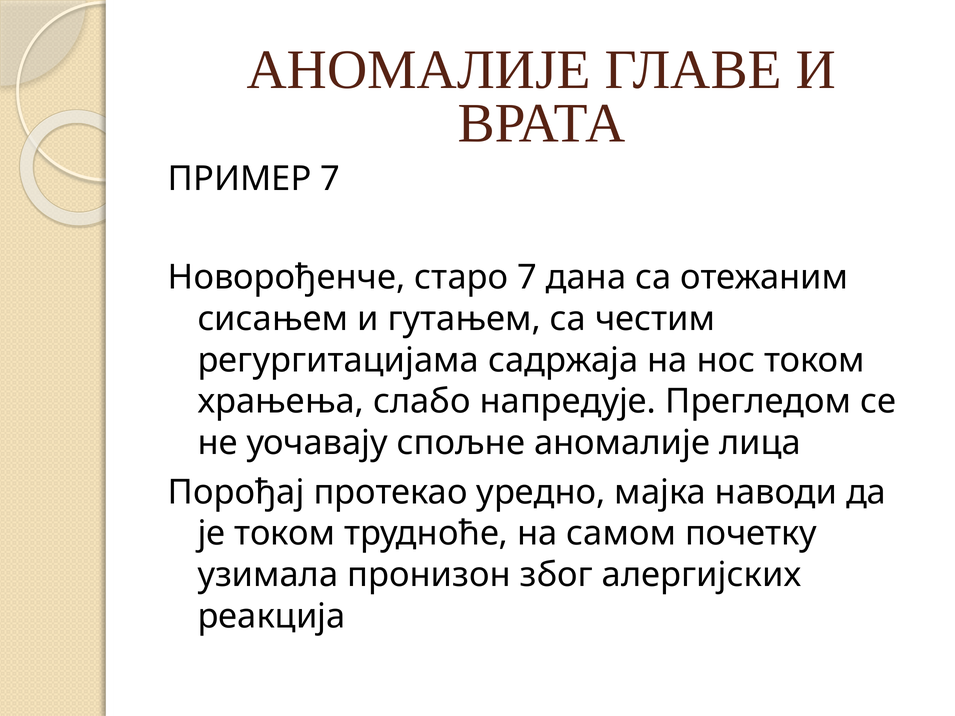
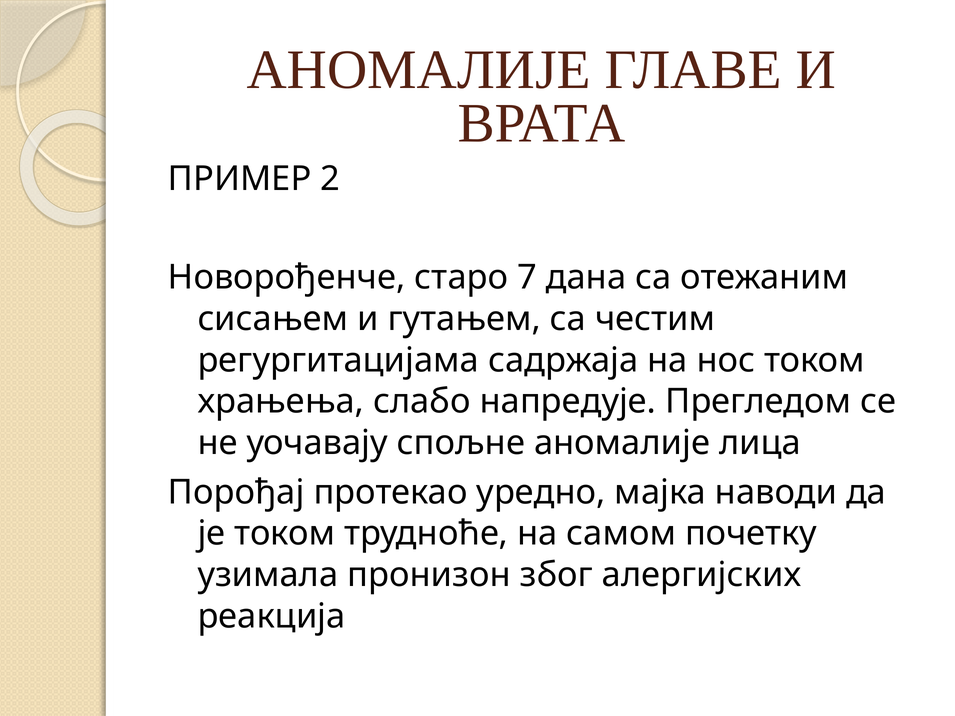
ПРИМЕР 7: 7 -> 2 (330, 179)
